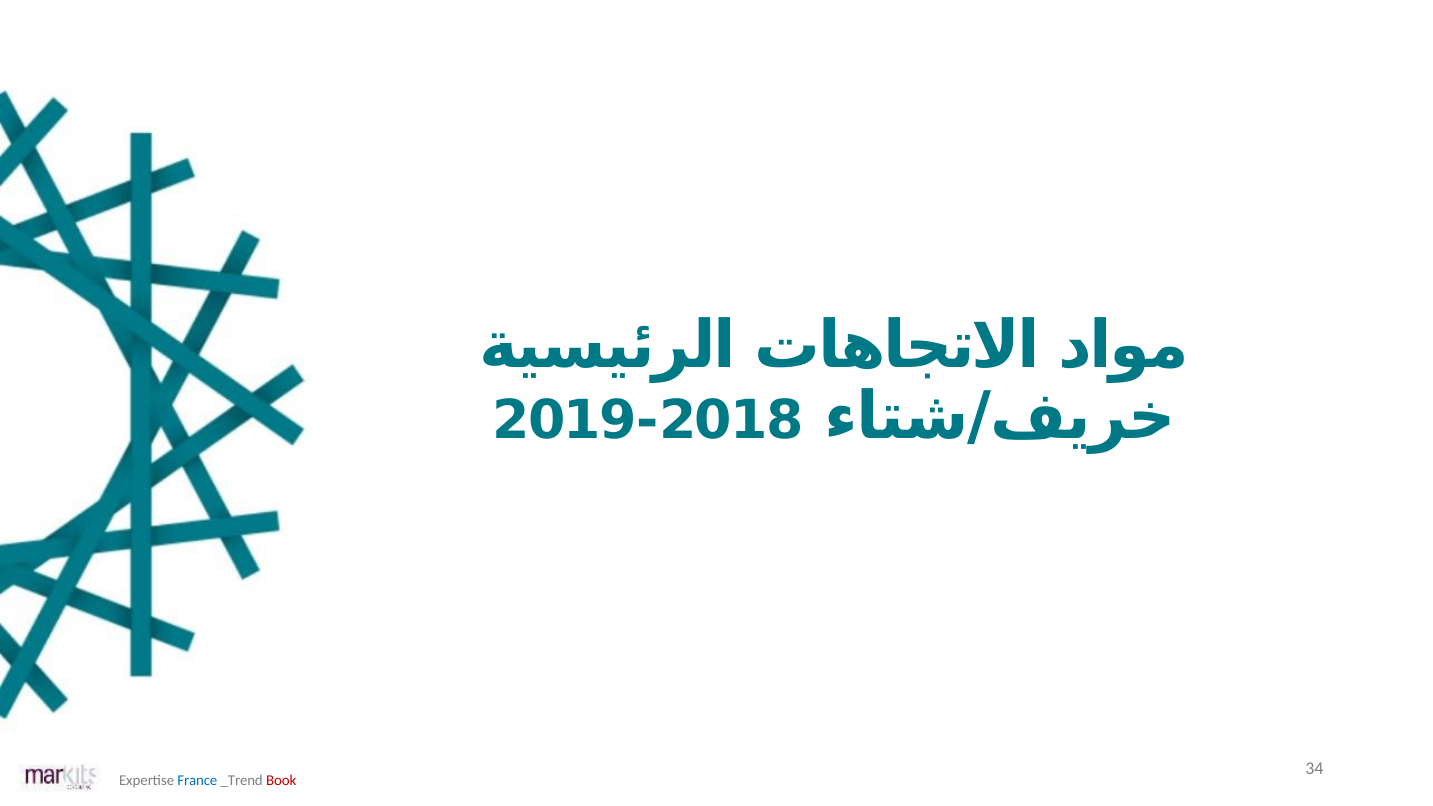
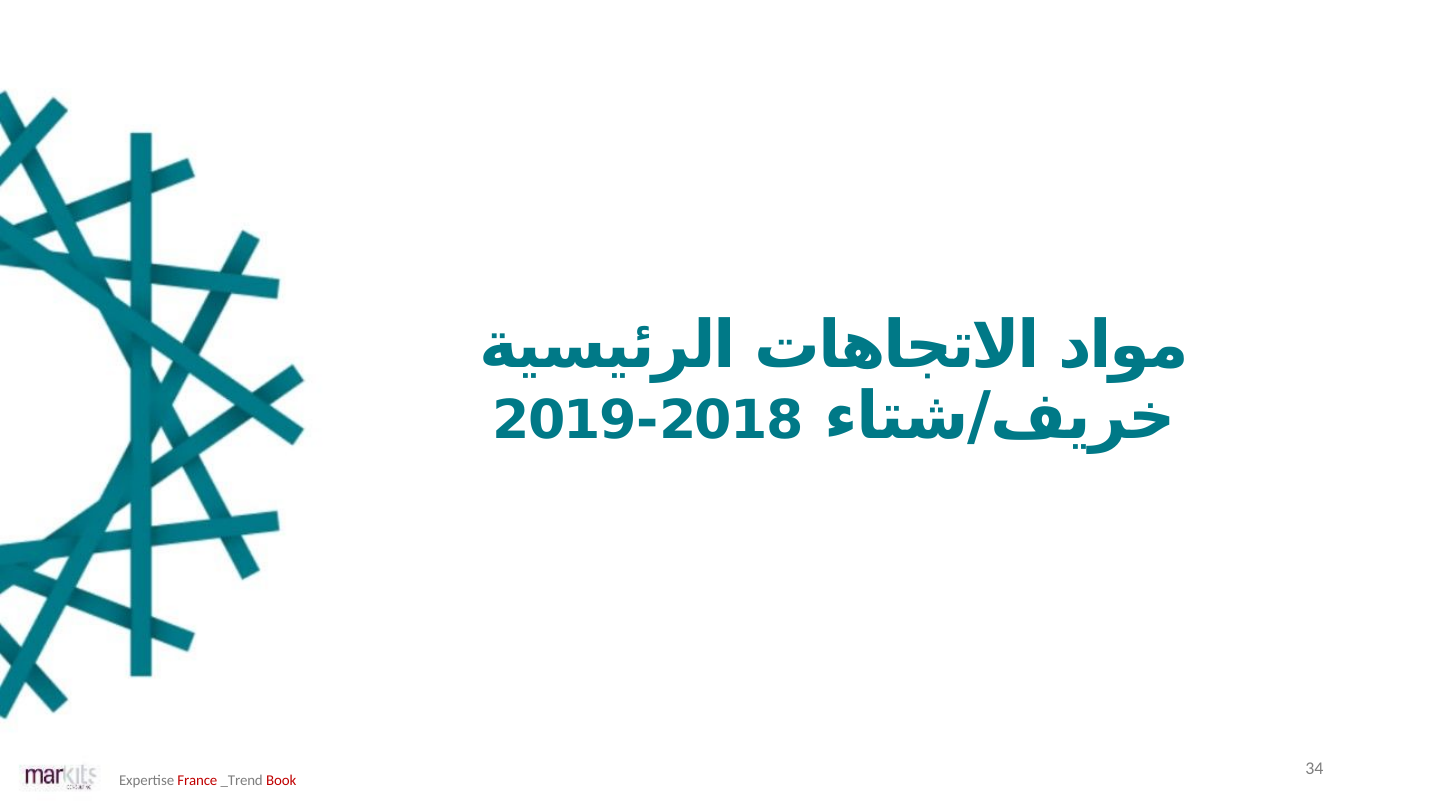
France colour: blue -> red (197, 780)
